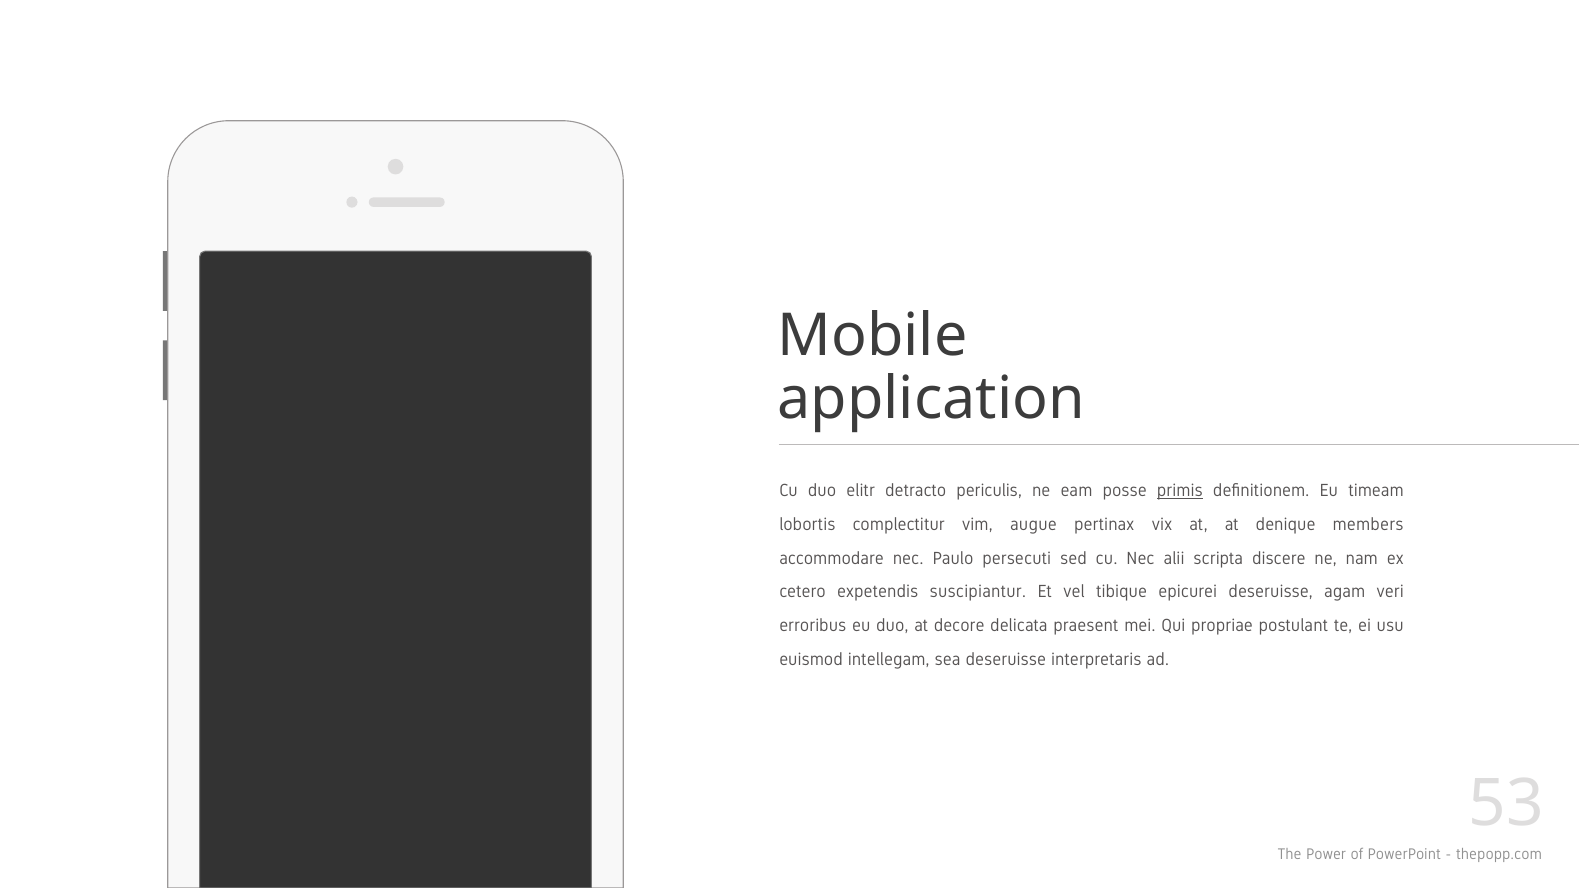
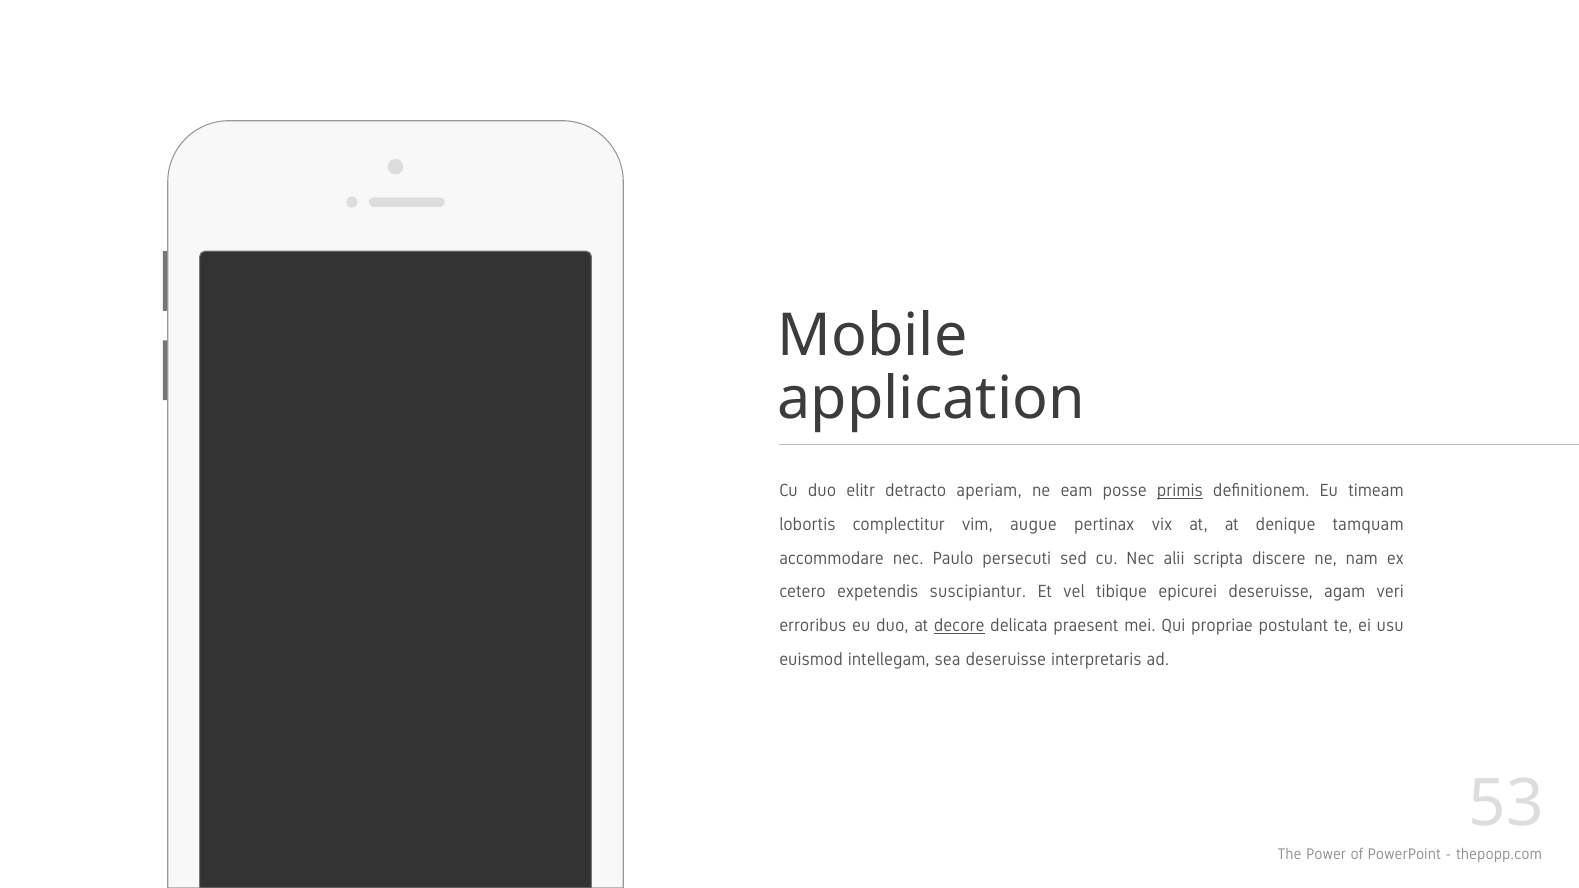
periculis: periculis -> aperiam (989, 491)
members: members -> tamquam (1368, 525)
decore underline: none -> present (959, 626)
